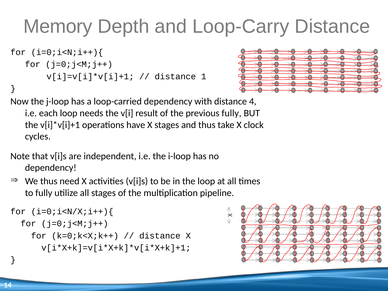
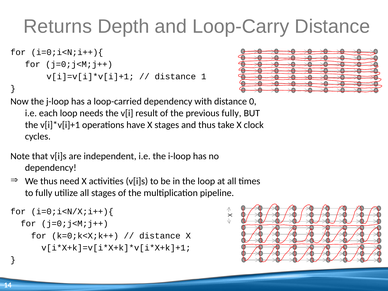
Memory: Memory -> Returns (58, 27)
4: 4 -> 0 (253, 102)
